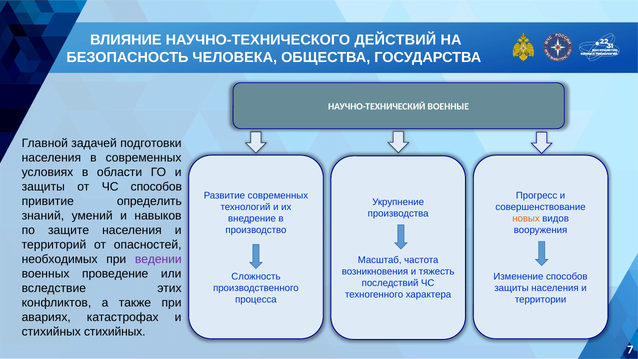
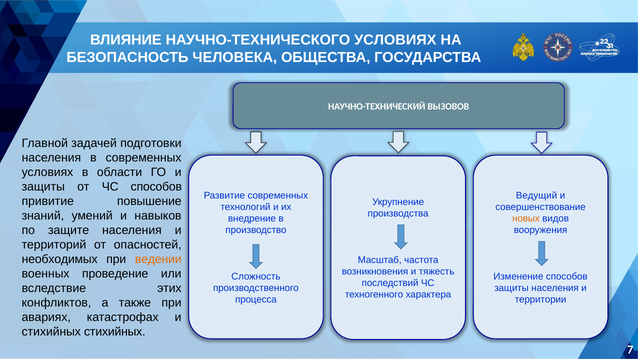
НАУЧНО-ТЕХНИЧЕСКОГО ДЕЙСТВИЙ: ДЕЙСТВИЙ -> УСЛОВИЯХ (395, 40)
ВОЕННЫЕ: ВОЕННЫЕ -> ВЫЗОВОВ (448, 106)
Прогресс: Прогресс -> Ведущий (537, 195)
определить: определить -> повышение (149, 201)
ведении colour: purple -> orange (158, 259)
